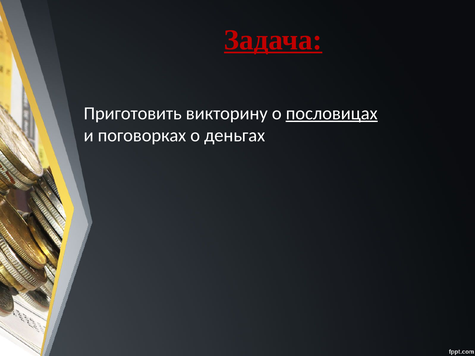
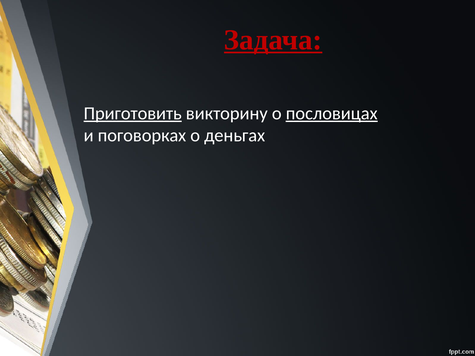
Приготовить underline: none -> present (133, 114)
